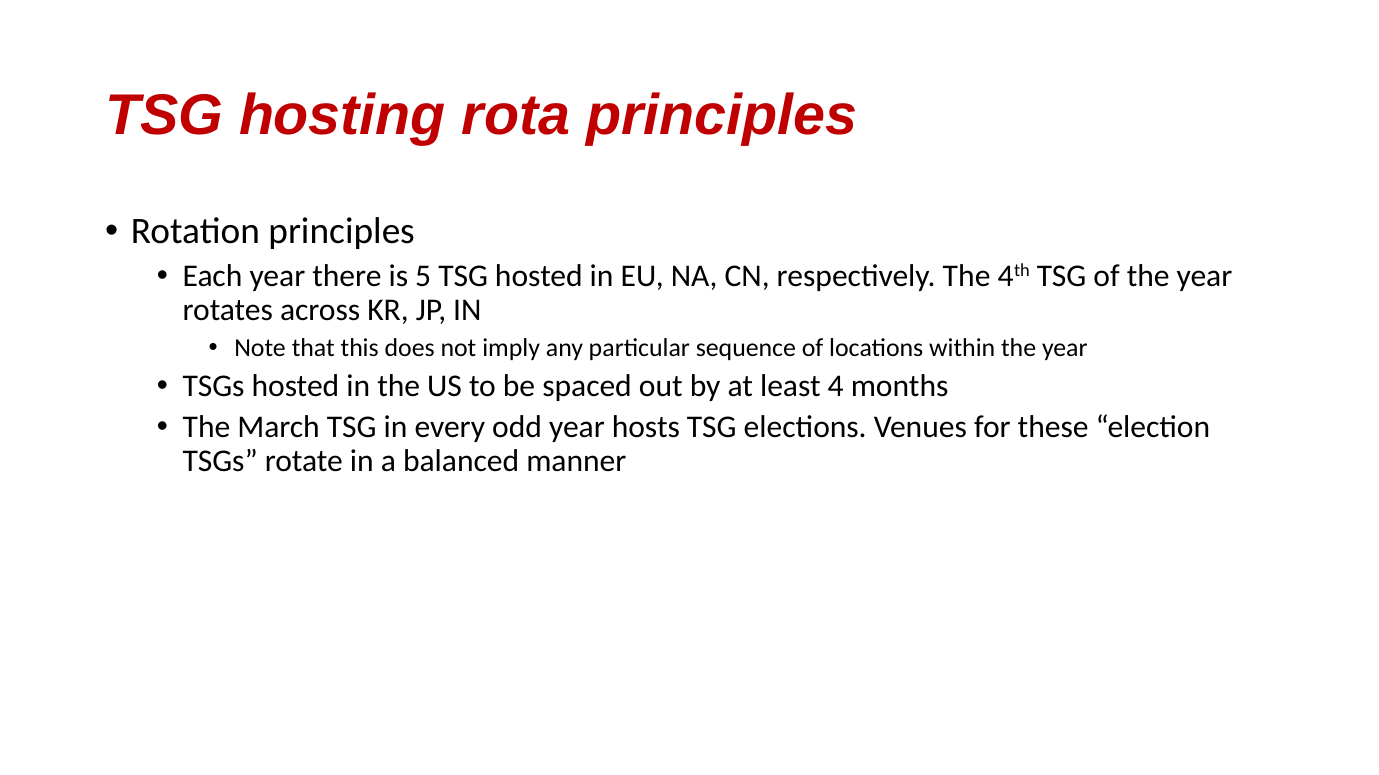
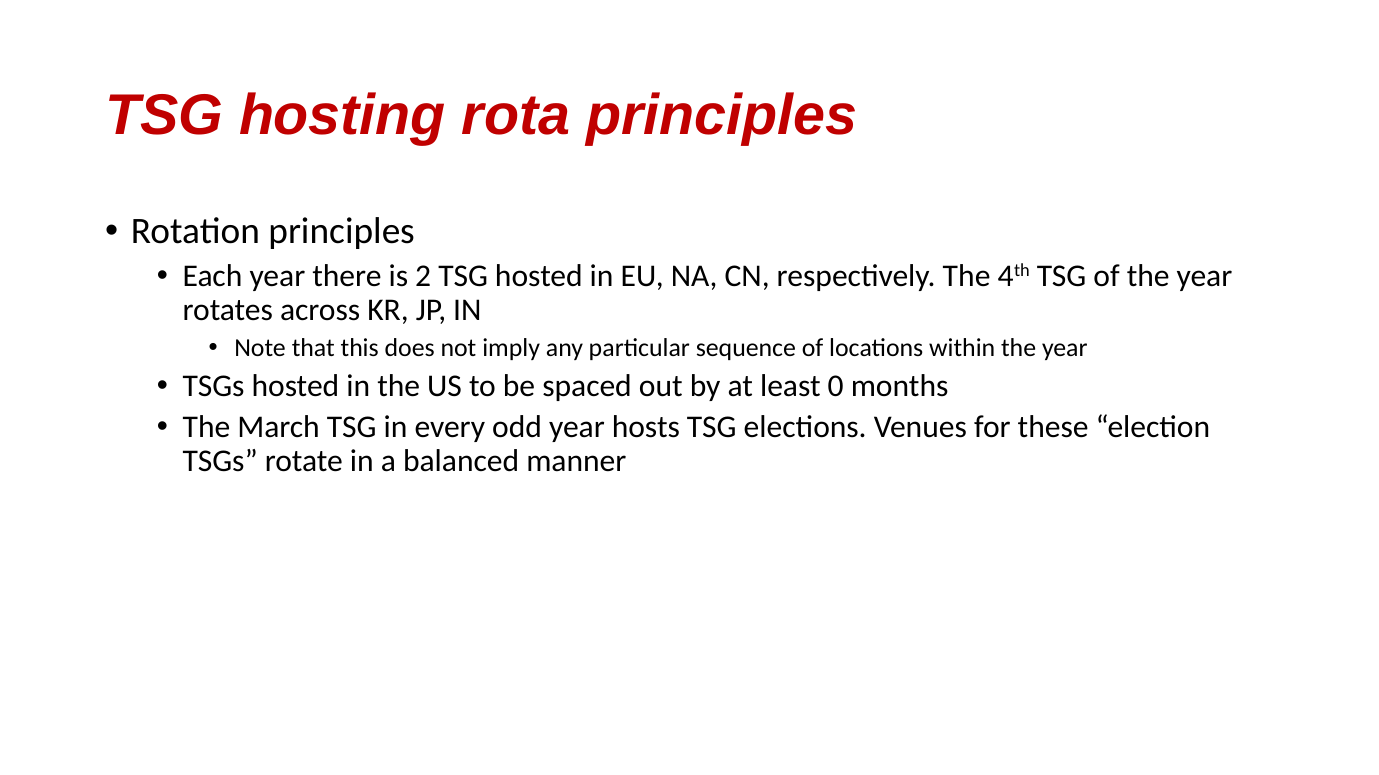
5: 5 -> 2 (423, 276)
4: 4 -> 0 (836, 387)
